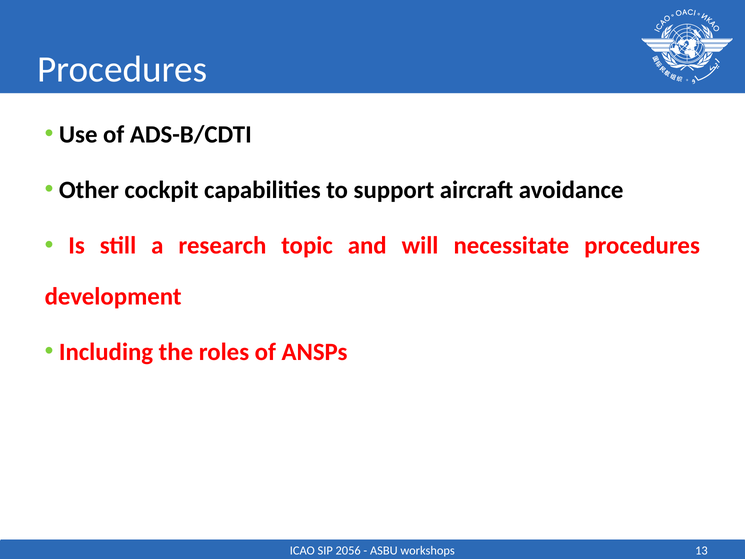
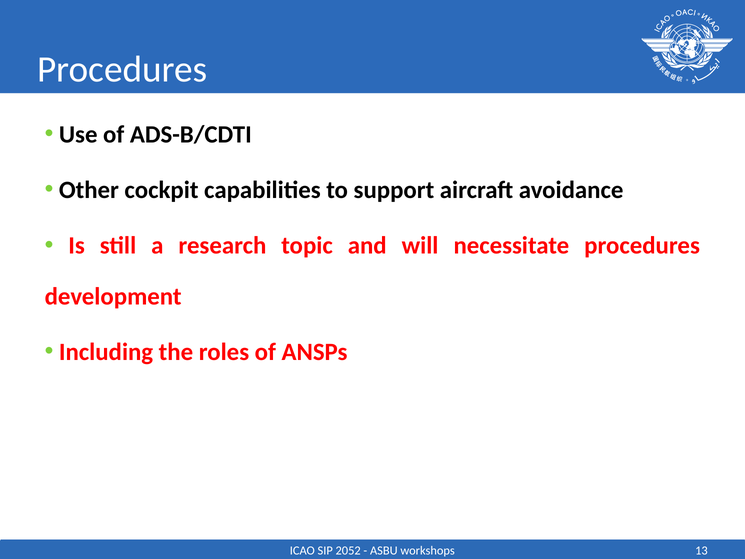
2056: 2056 -> 2052 (348, 550)
